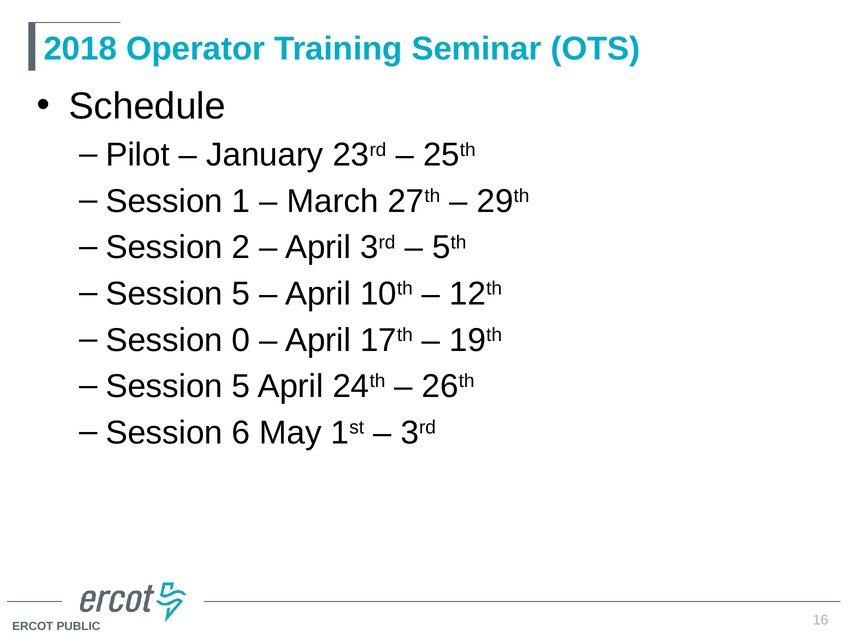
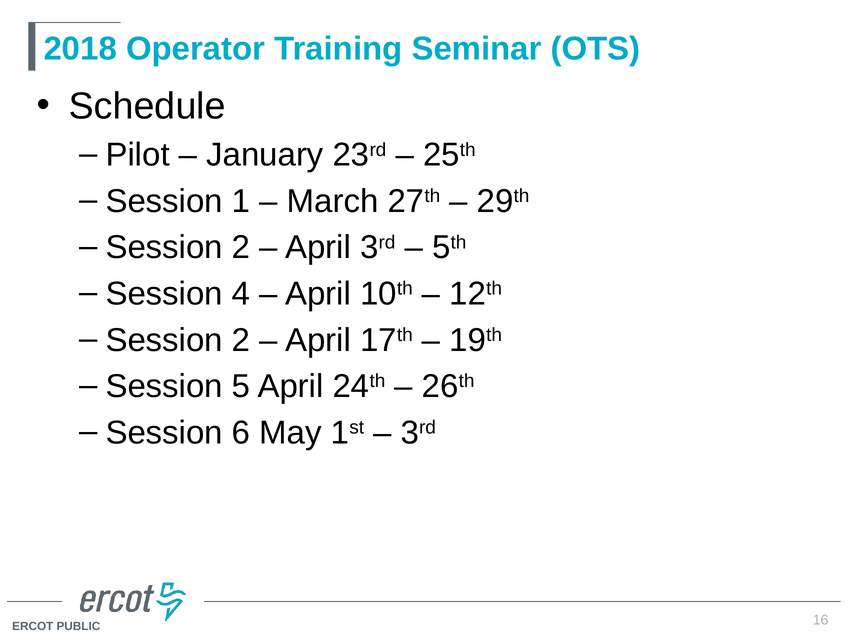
5: 5 -> 4 (241, 294)
0: 0 -> 2 (241, 340)
